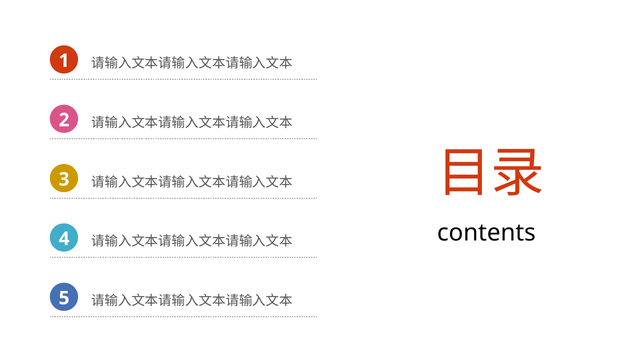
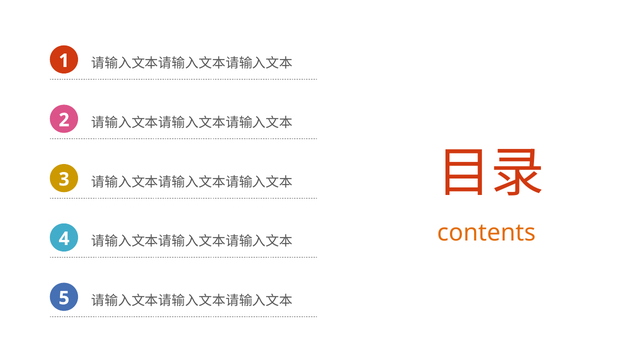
contents colour: black -> orange (486, 233)
